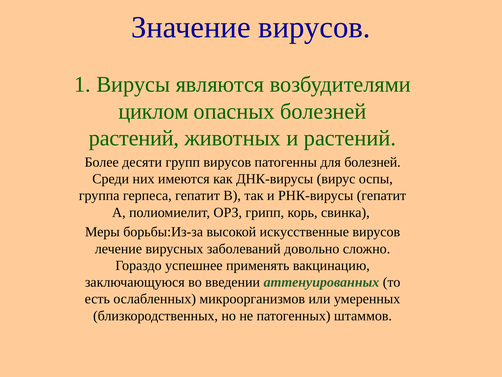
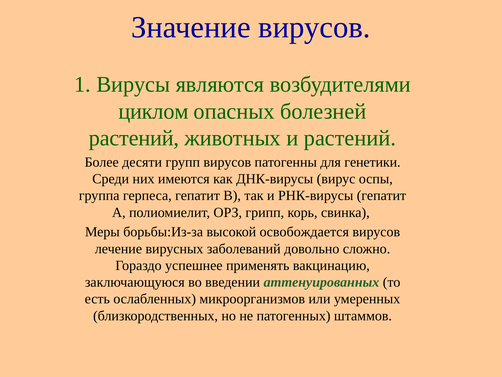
для болезней: болезней -> генетики (372, 162)
искусственные: искусственные -> освобождается (304, 232)
